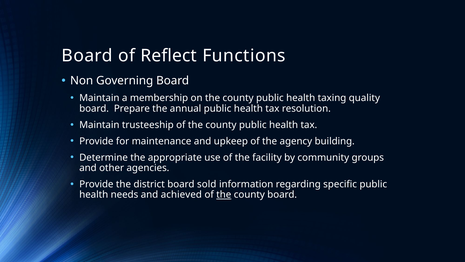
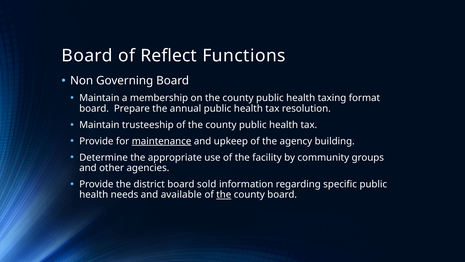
quality: quality -> format (364, 98)
maintenance underline: none -> present (162, 141)
achieved: achieved -> available (181, 194)
